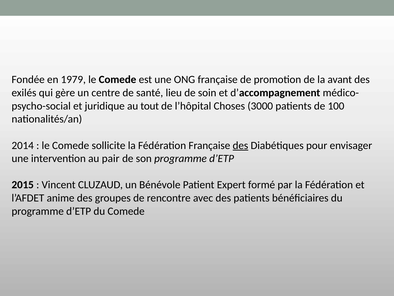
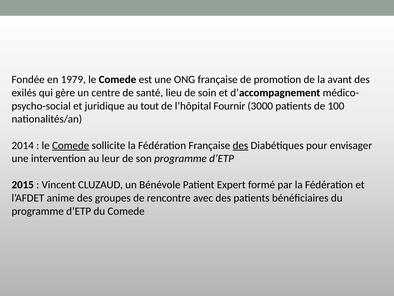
Choses: Choses -> Fournir (229, 106)
Comede underline: none -> present (71, 145)
pair: pair -> leur (111, 158)
